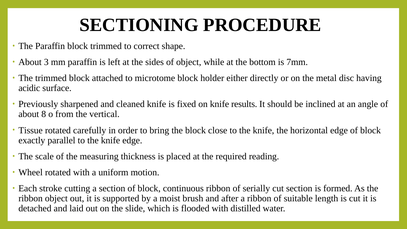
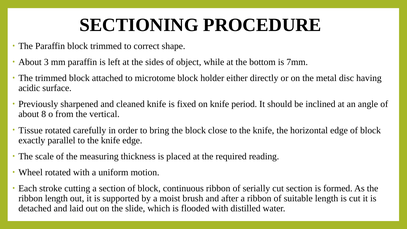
results: results -> period (244, 104)
ribbon object: object -> length (56, 198)
